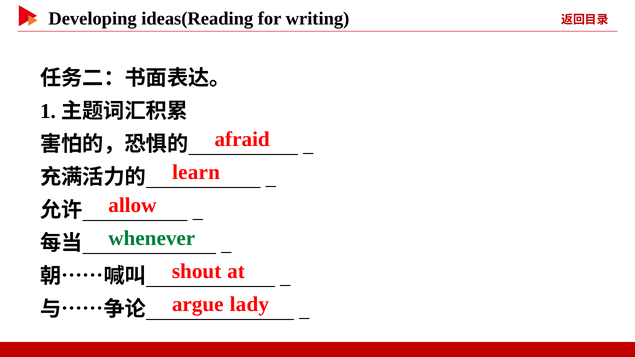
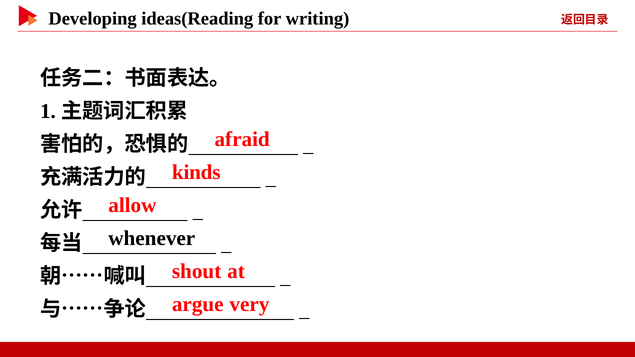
learn: learn -> kinds (196, 172)
whenever colour: green -> black (152, 238)
lady: lady -> very (249, 304)
